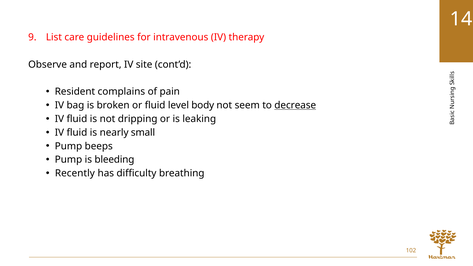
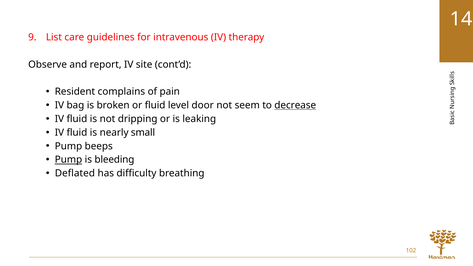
body: body -> door (203, 105)
Pump underline: none -> present (68, 160)
Recently: Recently -> Deflated (75, 173)
